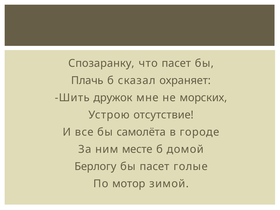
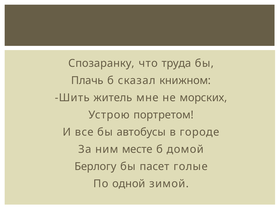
что пасет: пасет -> труда (176, 63)
охраняет: охраняет -> книжном (185, 80)
дружок: дружок -> житель (113, 98)
отсутствие: отсутствие -> портретом (164, 115)
самолёта: самолёта -> автобусы (141, 132)
мотор: мотор -> одной (129, 184)
